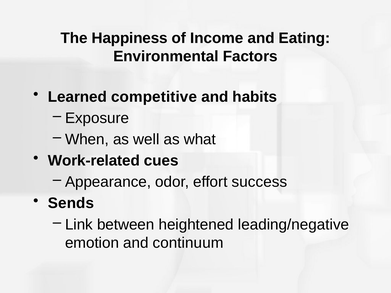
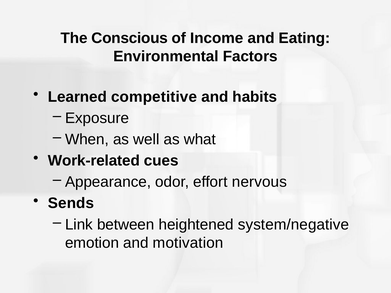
Happiness: Happiness -> Conscious (130, 38)
success: success -> nervous (259, 182)
leading/negative: leading/negative -> system/negative (293, 225)
continuum: continuum -> motivation (188, 243)
